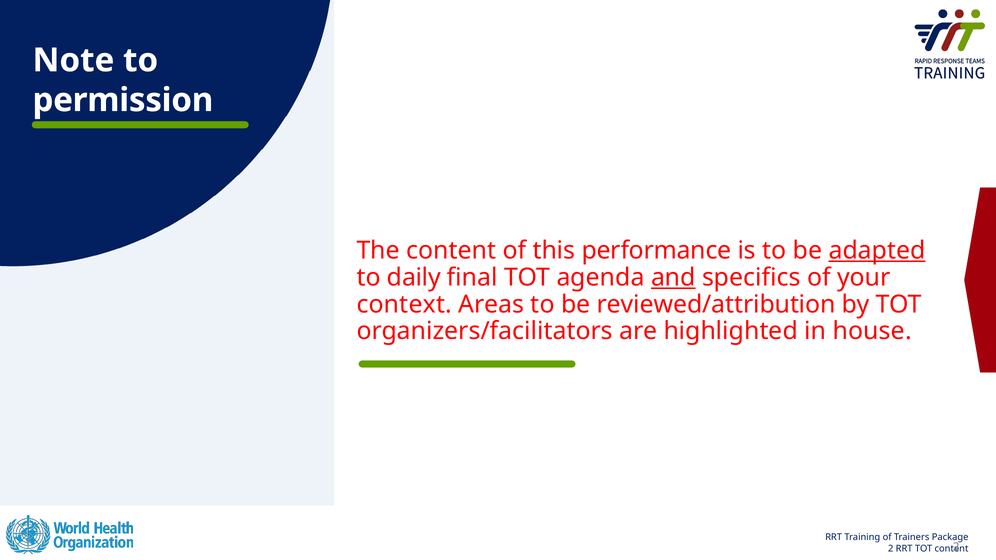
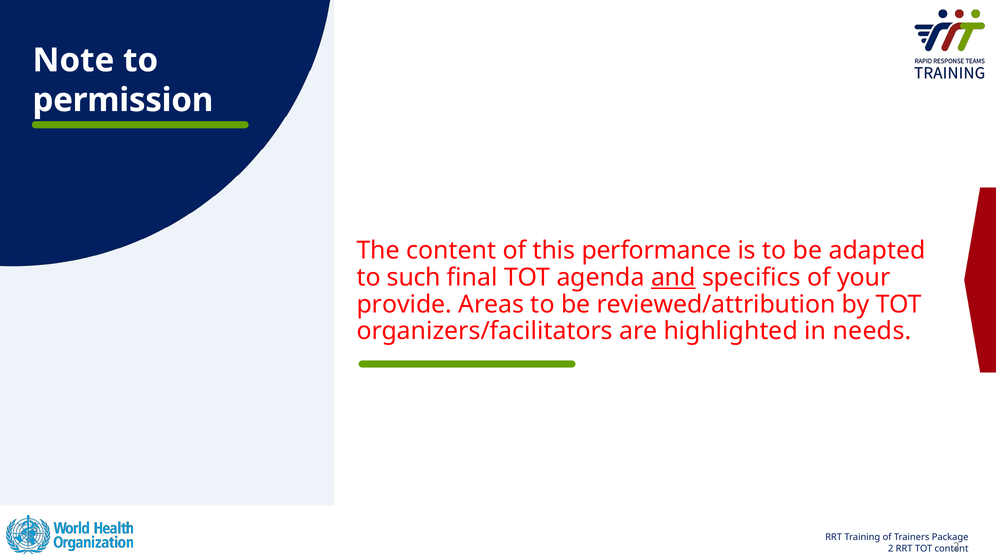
adapted underline: present -> none (877, 251)
daily: daily -> such (414, 278)
context: context -> provide (404, 304)
house: house -> needs (872, 331)
